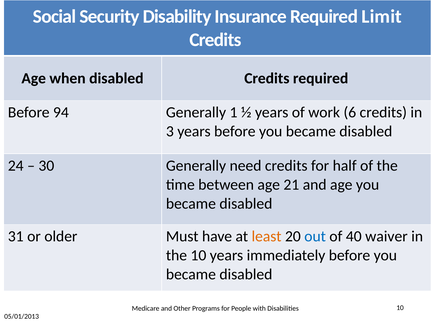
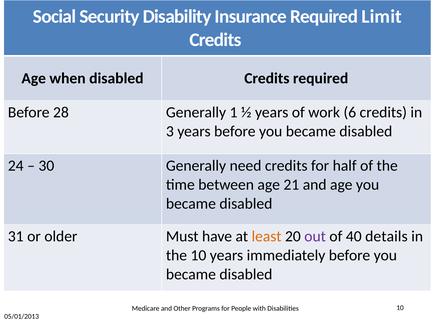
94: 94 -> 28 (61, 112)
out colour: blue -> purple (315, 237)
waiver: waiver -> details (386, 237)
